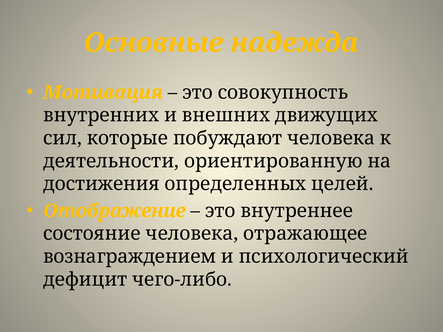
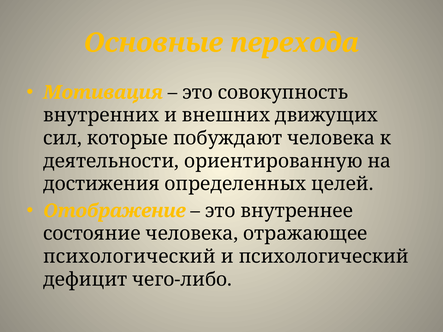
надежда: надежда -> перехода (295, 43)
вознаграждением: вознаграждением -> психологический (129, 257)
